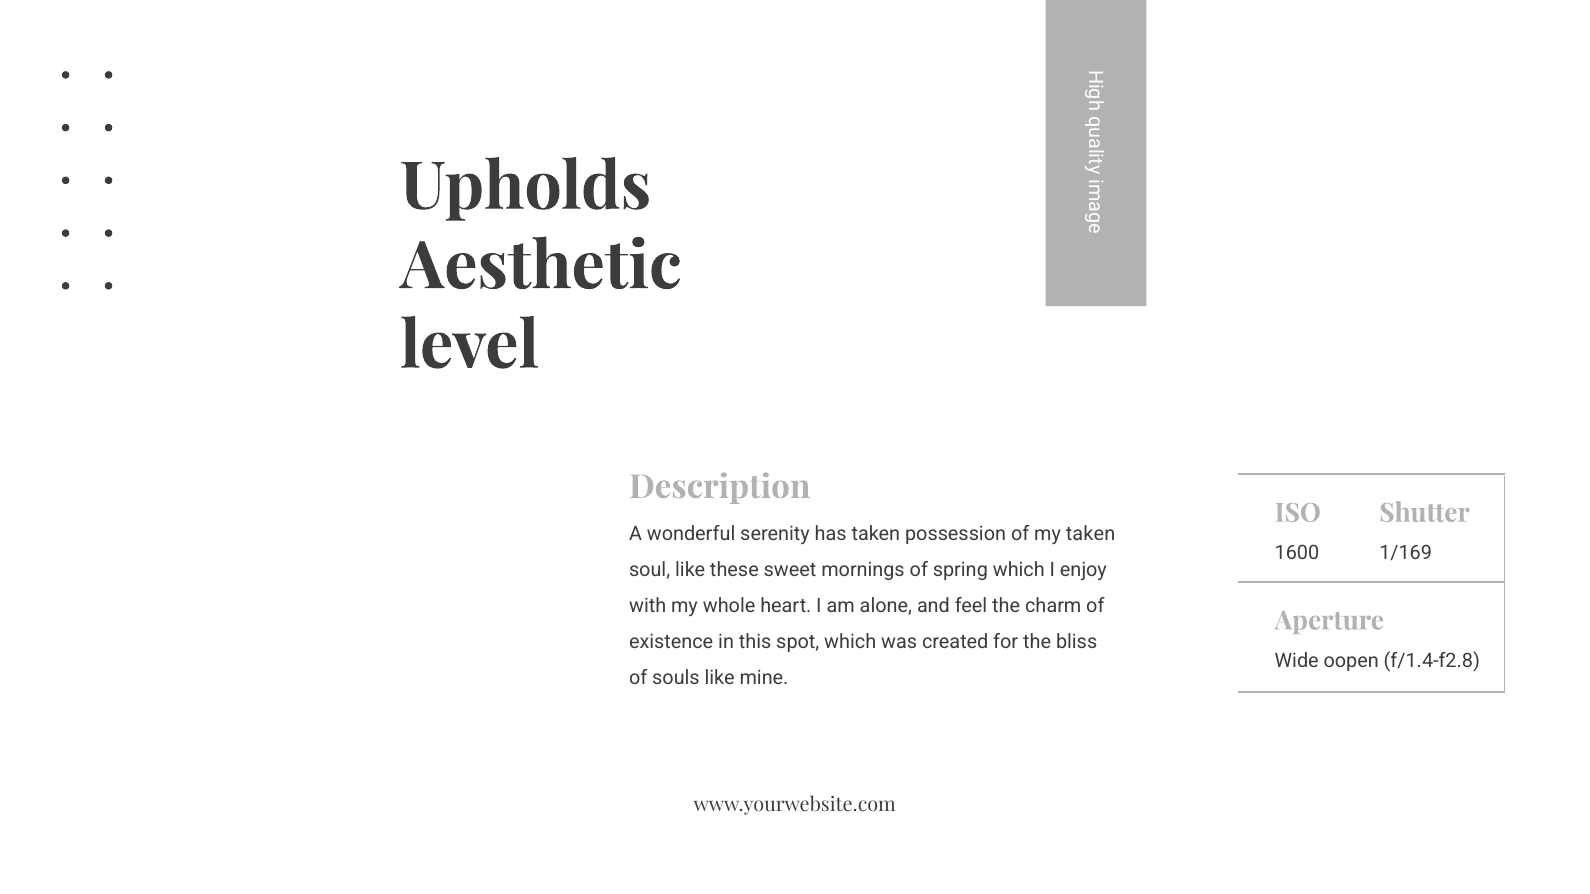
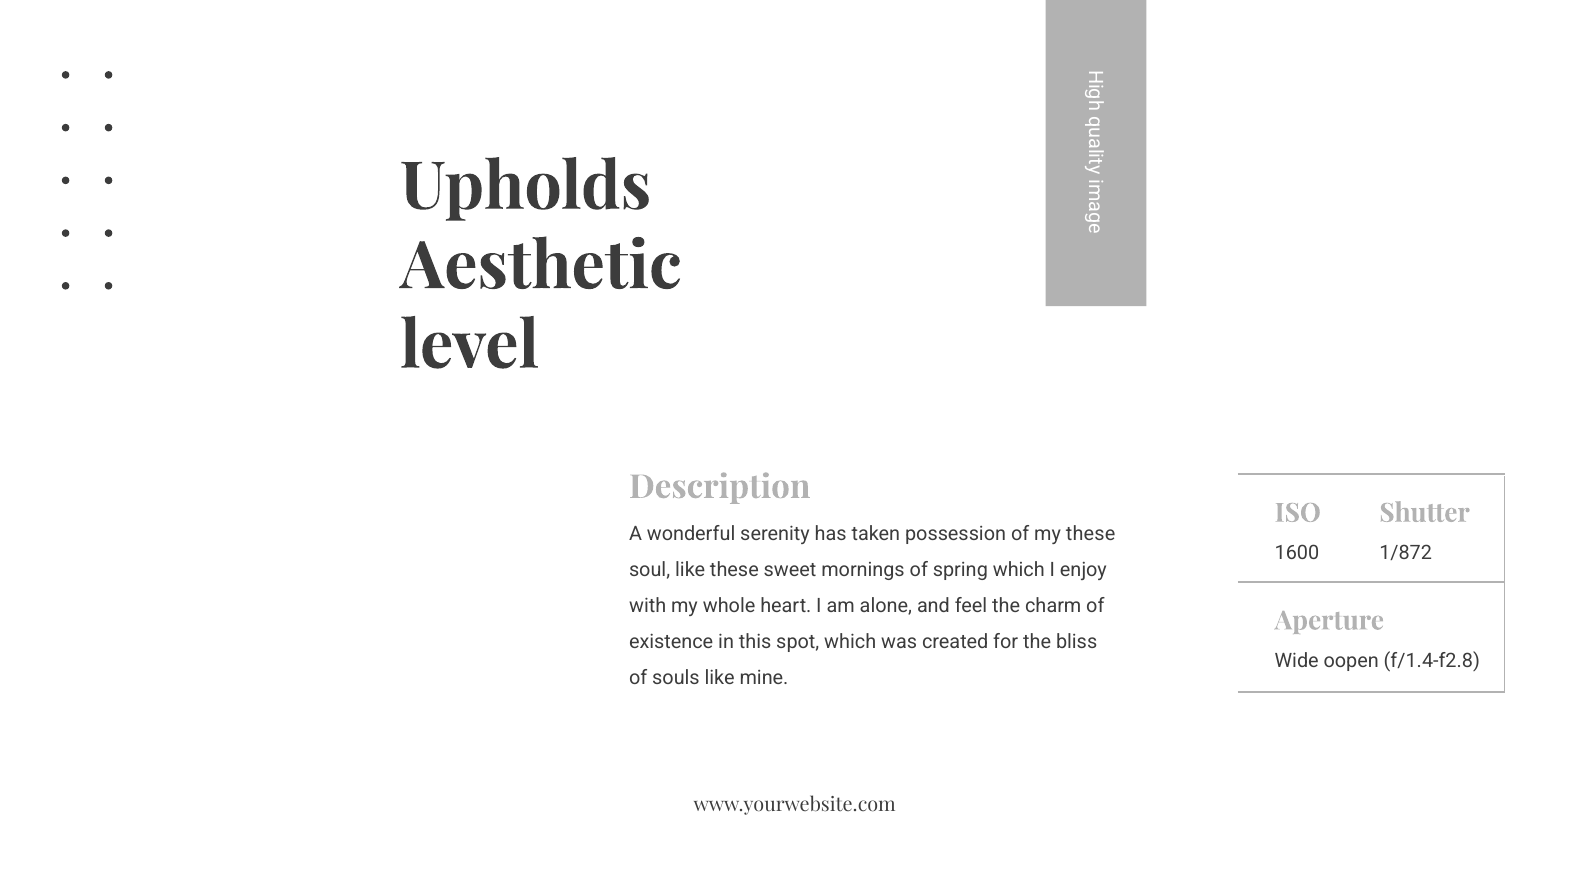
my taken: taken -> these (1091, 535)
1/169: 1/169 -> 1/872 (1406, 553)
